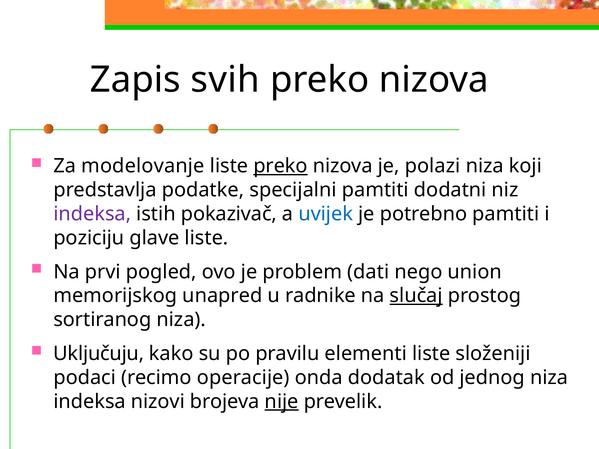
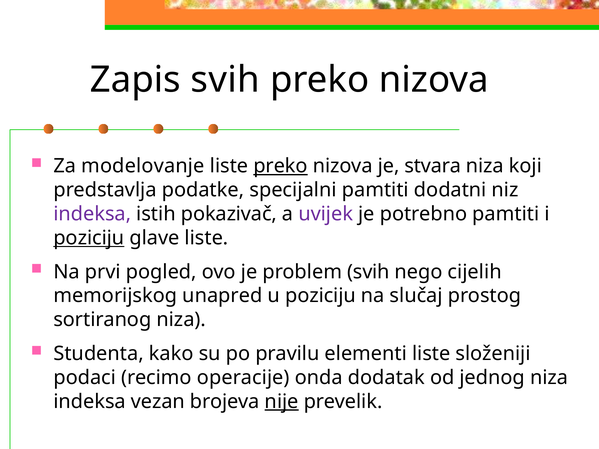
polazi: polazi -> stvara (433, 166)
uvijek colour: blue -> purple (326, 214)
poziciju underline: none -> present (89, 238)
problem dati: dati -> svih (368, 272)
union: union -> cijelih (475, 272)
u radnike: radnike -> poziciju (321, 296)
slučaj underline: present -> none (416, 296)
Uključuju: Uključuju -> Studenta (99, 354)
nizovi: nizovi -> vezan (158, 402)
